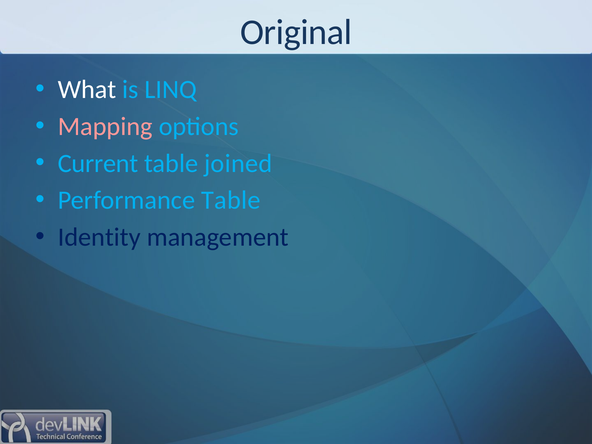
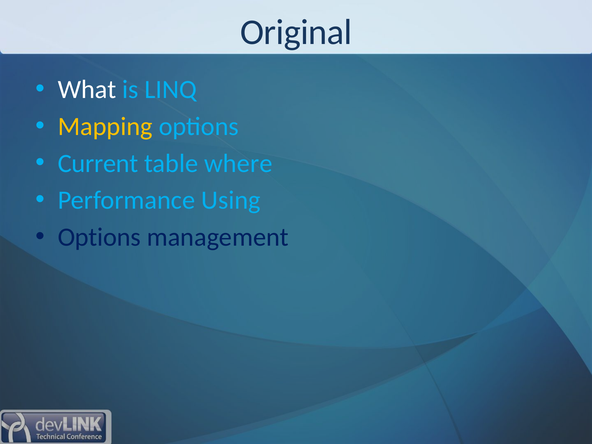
Mapping colour: pink -> yellow (105, 126)
joined: joined -> where (238, 163)
Performance Table: Table -> Using (231, 200)
Identity: Identity -> Options (99, 237)
